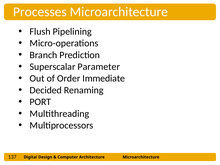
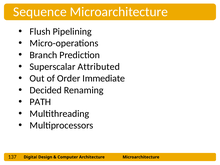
Processes: Processes -> Sequence (40, 12)
Parameter: Parameter -> Attributed (99, 67)
PORT: PORT -> PATH (40, 102)
